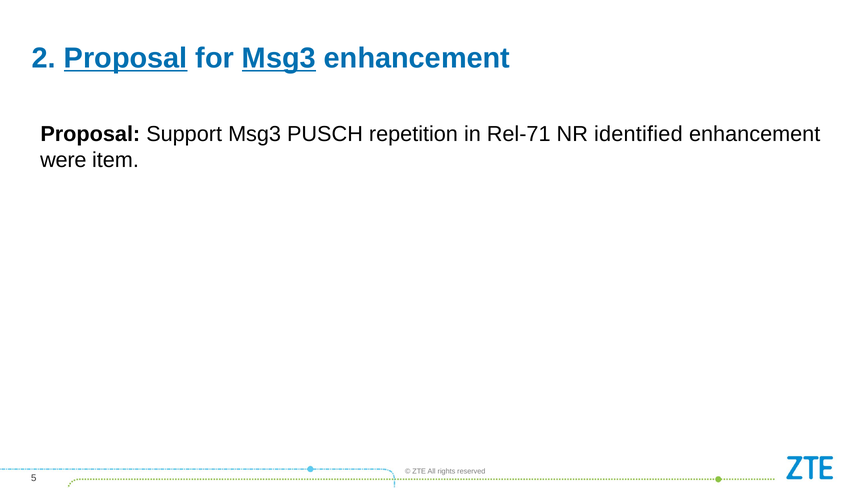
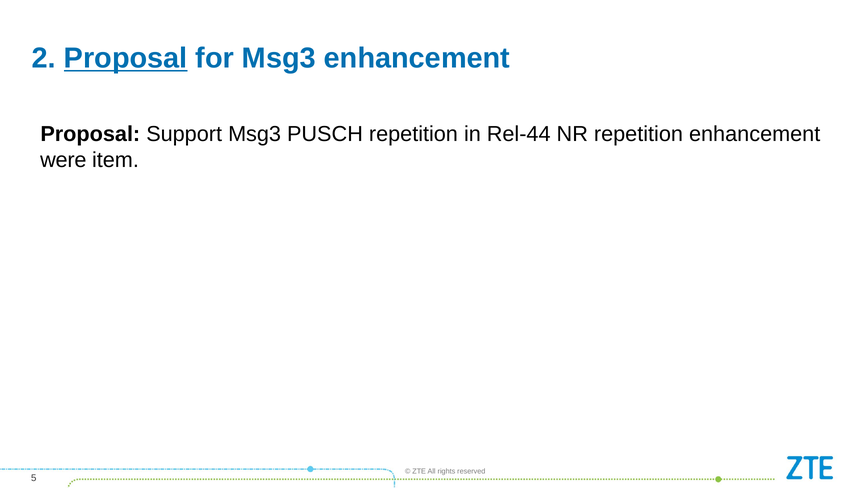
Msg3 underline: present -> none (279, 58)
Rel-71: Rel-71 -> Rel-44 (519, 134)
NR identified: identified -> repetition (638, 134)
